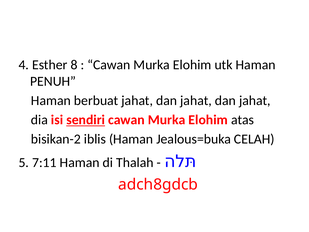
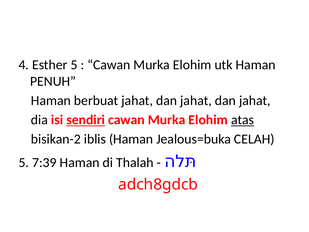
Esther 8: 8 -> 5 (74, 65)
atas underline: none -> present (243, 120)
7:11: 7:11 -> 7:39 (44, 162)
